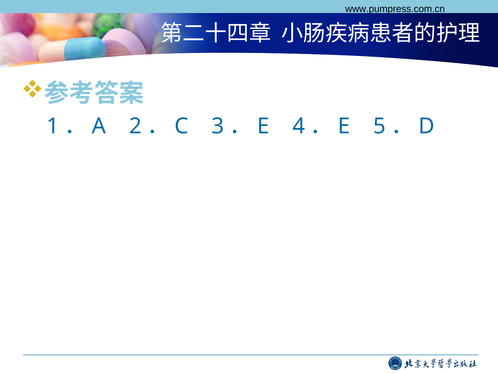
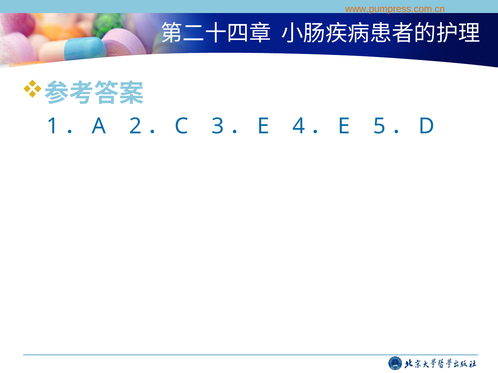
www.pumpress.com.cn colour: black -> orange (395, 9)
